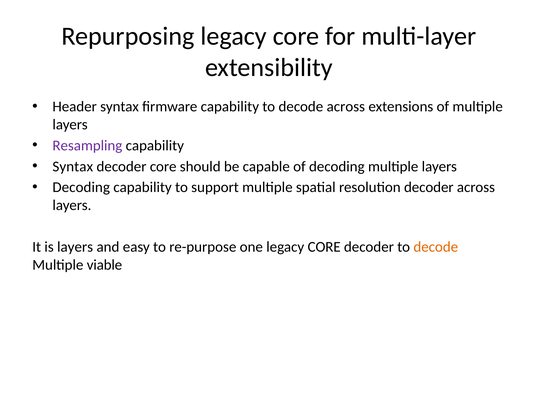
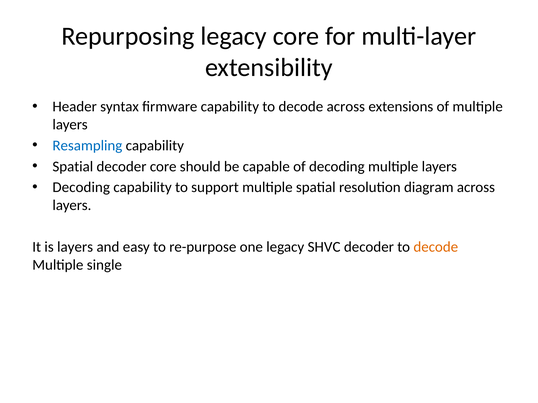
Resampling colour: purple -> blue (87, 146)
Syntax: Syntax -> Spatial (73, 167)
resolution decoder: decoder -> diagram (429, 188)
one legacy CORE: CORE -> SHVC (324, 247)
viable: viable -> single (104, 265)
